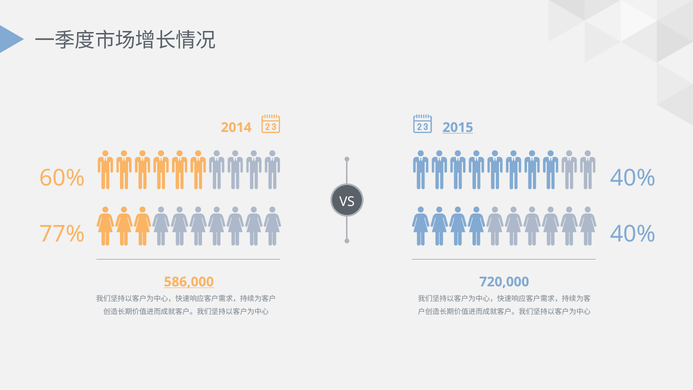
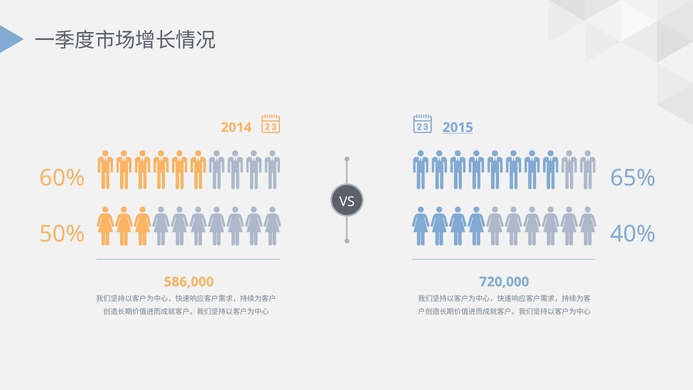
40%: 40% -> 65% (633, 178)
77%: 77% -> 50% (62, 234)
586,000 underline: present -> none (189, 282)
